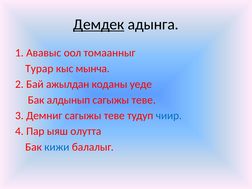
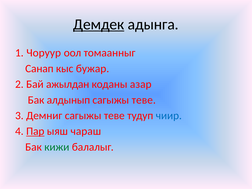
Ававыс: Ававыс -> Чоруур (44, 53)
Турар: Турар -> Санап (39, 69)
мынча: мынча -> бужар (93, 69)
уеде: уеде -> азар (141, 84)
Пар underline: none -> present (35, 131)
олутта: олутта -> чараш (86, 131)
кижи colour: blue -> green (57, 147)
